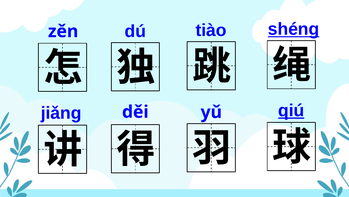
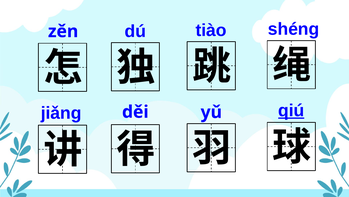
shénɡ underline: present -> none (294, 29)
